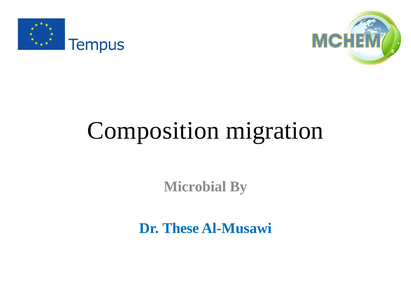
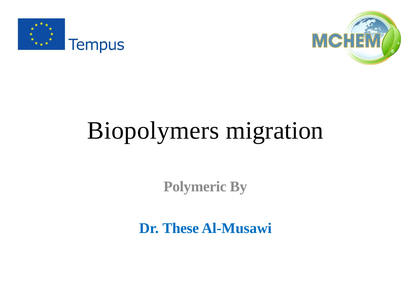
Composition: Composition -> Biopolymers (153, 131)
Microbial: Microbial -> Polymeric (195, 187)
